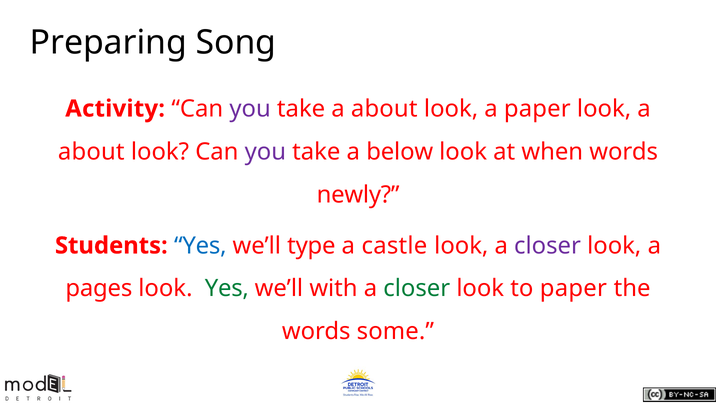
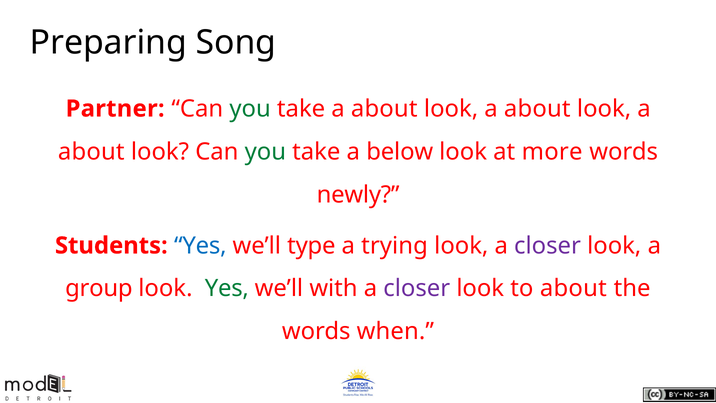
Activity: Activity -> Partner (115, 109)
you colour: purple -> green (250, 109)
paper: paper -> about (537, 109)
you colour: purple -> green (265, 152)
when: when -> more (552, 152)
castle: castle -> trying (395, 245)
pages: pages -> group (99, 288)
closer colour: green -> purple (417, 288)
to paper: paper -> about (573, 288)
some: some -> when (395, 331)
